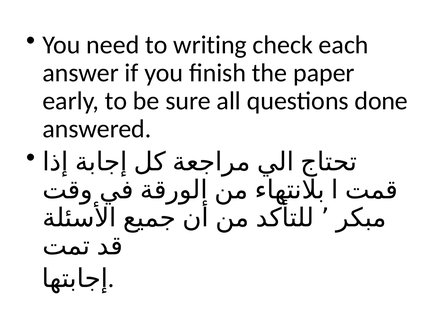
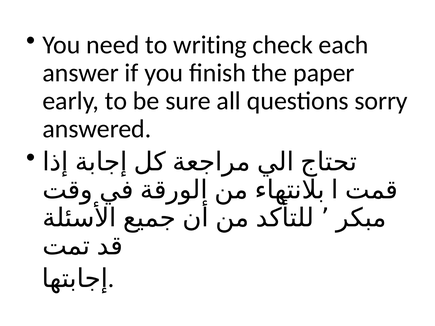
done: done -> sorry (381, 101)
